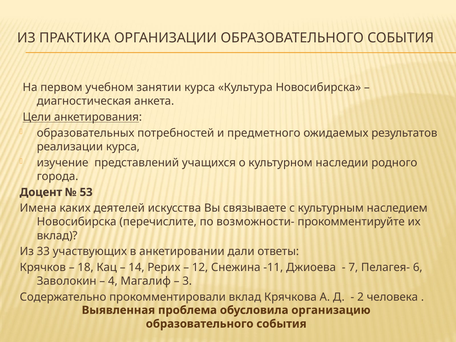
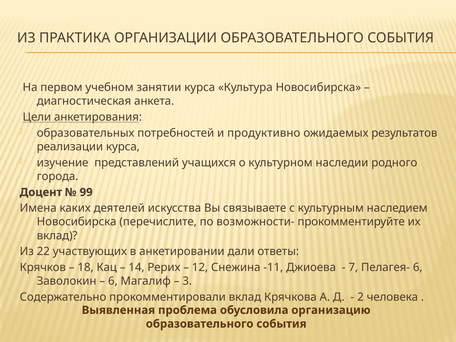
предметного: предметного -> продуктивно (264, 133)
53: 53 -> 99 (86, 192)
33: 33 -> 22 (43, 252)
4: 4 -> 6 (113, 281)
